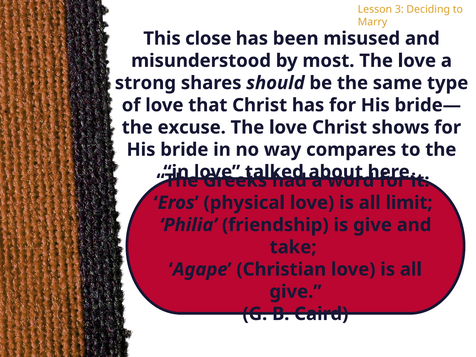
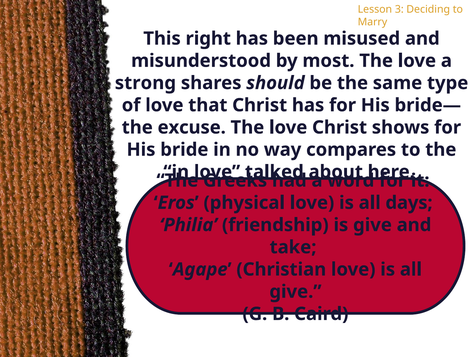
close: close -> right (208, 39)
limit: limit -> days (409, 203)
